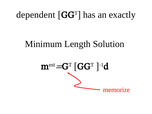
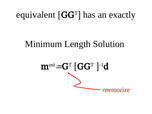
dependent: dependent -> equivalent (36, 15)
